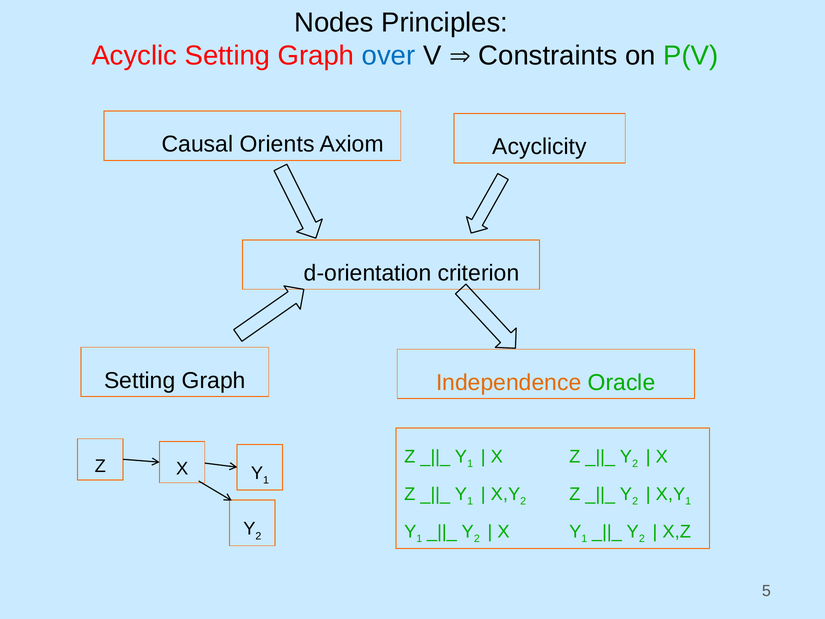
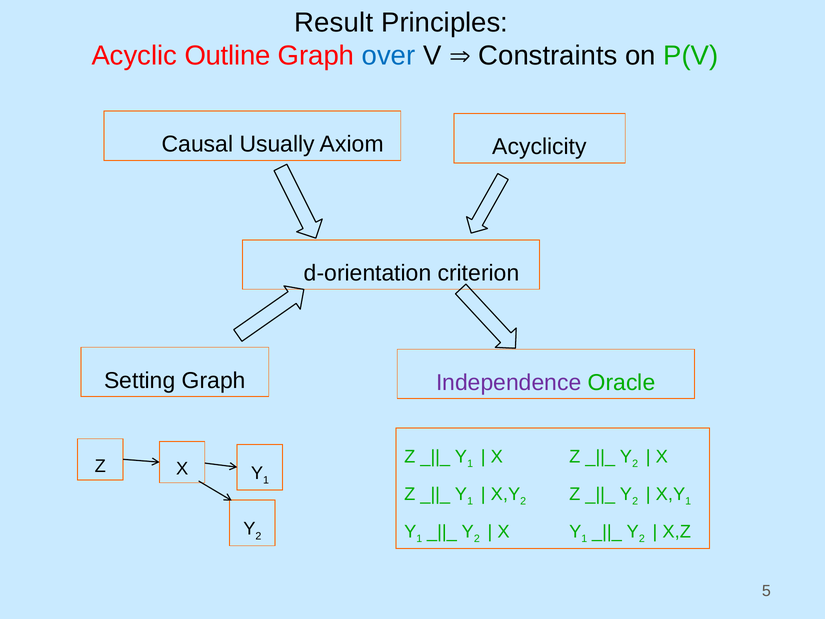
Nodes: Nodes -> Result (334, 23)
Acyclic Setting: Setting -> Outline (228, 56)
Orients: Orients -> Usually (277, 144)
Independence colour: orange -> purple (509, 382)
